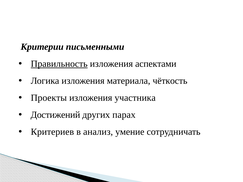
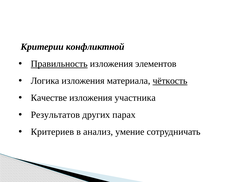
письменными: письменными -> конфликтной (95, 47)
аспектами: аспектами -> элементов (156, 64)
чёткость underline: none -> present (170, 81)
Проекты: Проекты -> Качестве (49, 98)
Достижений: Достижений -> Результатов (55, 115)
